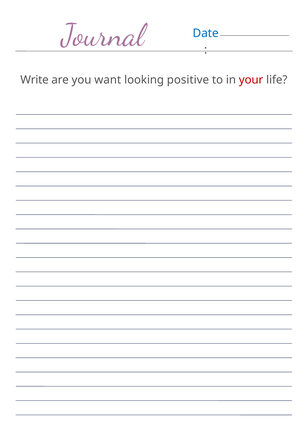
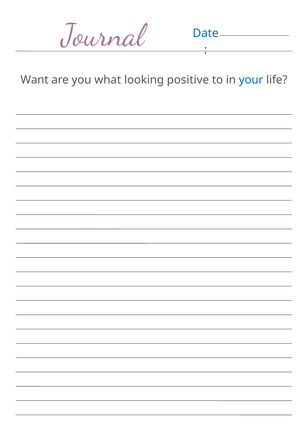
Write: Write -> Want (34, 80)
want: want -> what (108, 80)
your colour: red -> blue (251, 80)
